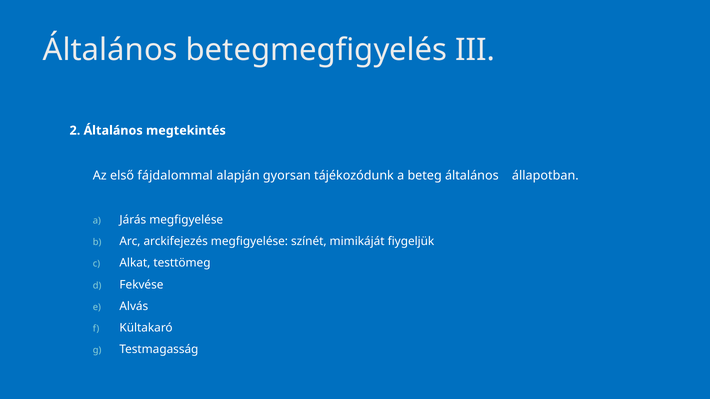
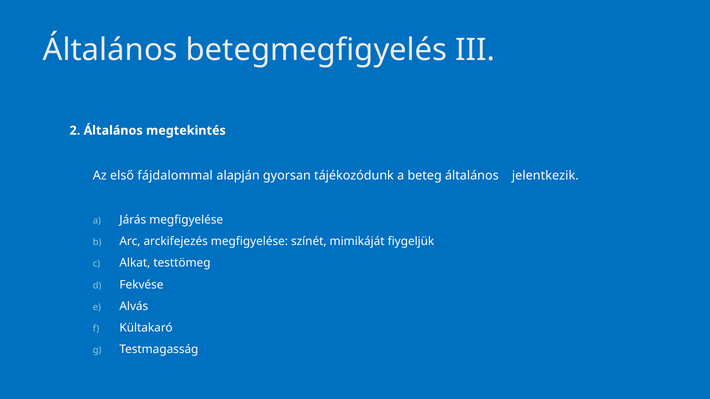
állapotban: állapotban -> jelentkezik (545, 176)
